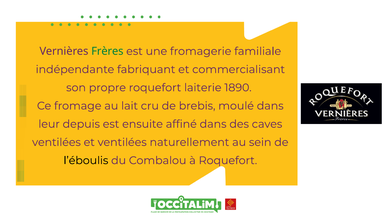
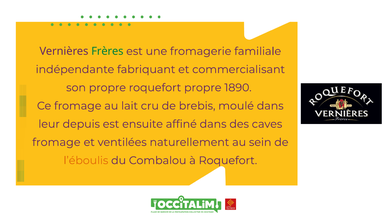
roquefort laiterie: laiterie -> propre (203, 88)
ventilées: ventilées -> fromage (56, 142)
l’éboulis colour: black -> orange (86, 160)
